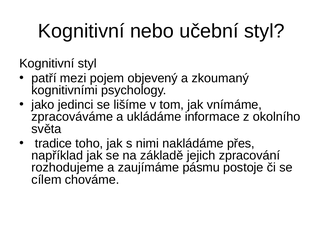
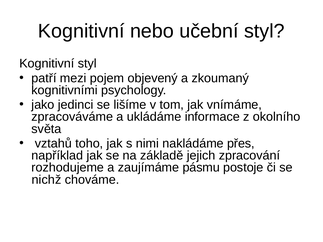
tradice: tradice -> vztahů (53, 144)
cílem: cílem -> nichž (46, 180)
